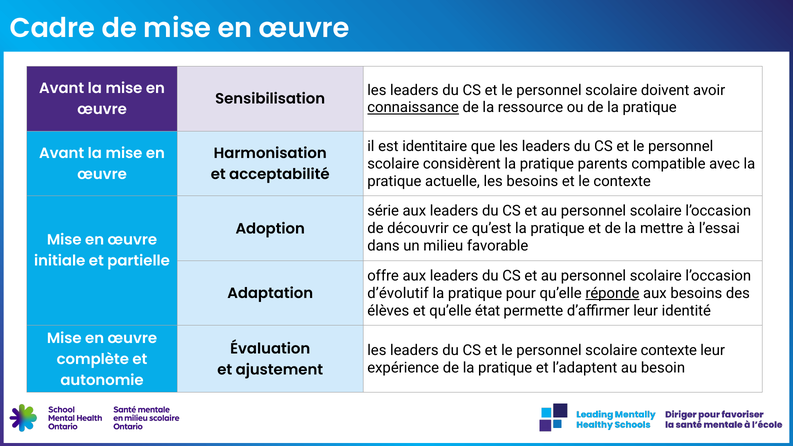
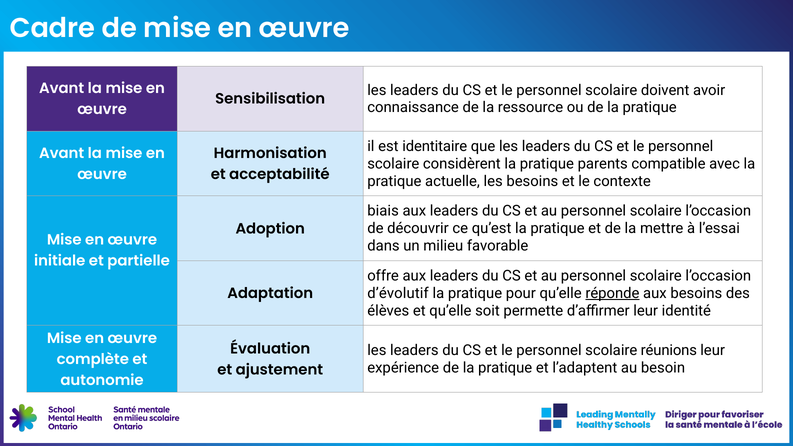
connaissance underline: present -> none (413, 108)
série: série -> biais (383, 211)
état: état -> soit (487, 311)
scolaire contexte: contexte -> réunions (669, 350)
